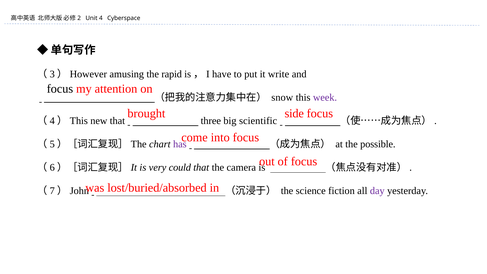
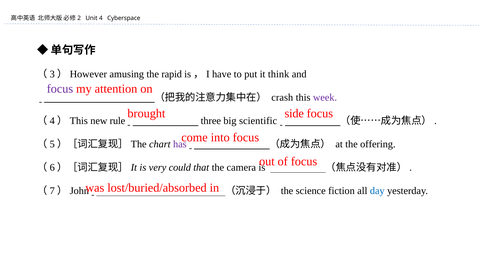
write: write -> think (279, 74)
focus colour: black -> purple (60, 89)
snow: snow -> crash (282, 97)
new that: that -> rule (117, 121)
possible: possible -> offering (378, 144)
day colour: purple -> blue (377, 191)
